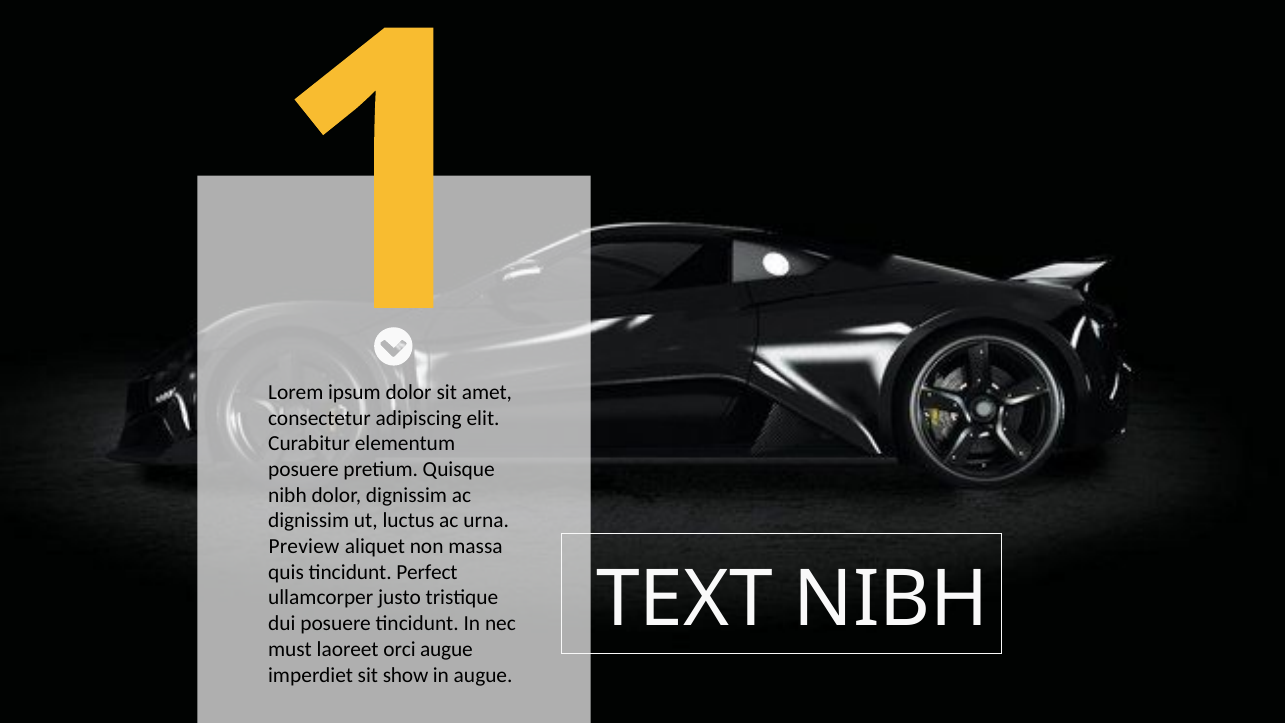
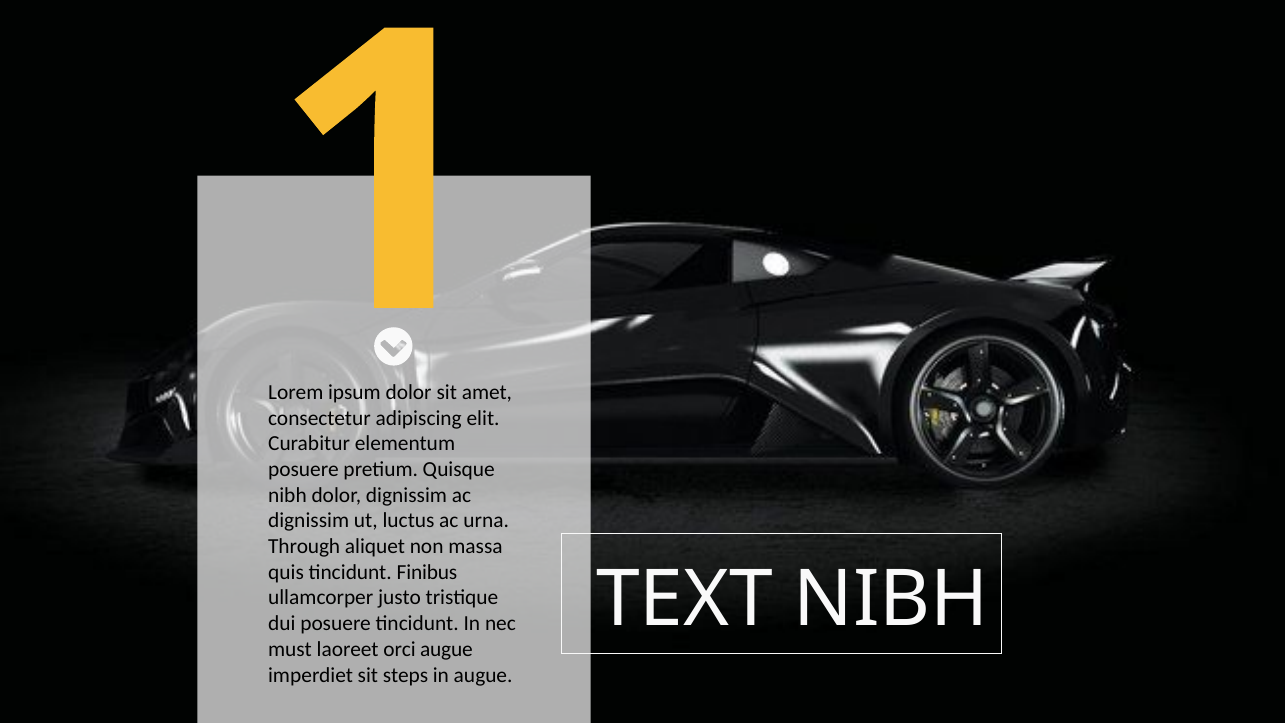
Preview: Preview -> Through (304, 546)
Perfect: Perfect -> Finibus (427, 572)
show: show -> steps (406, 675)
